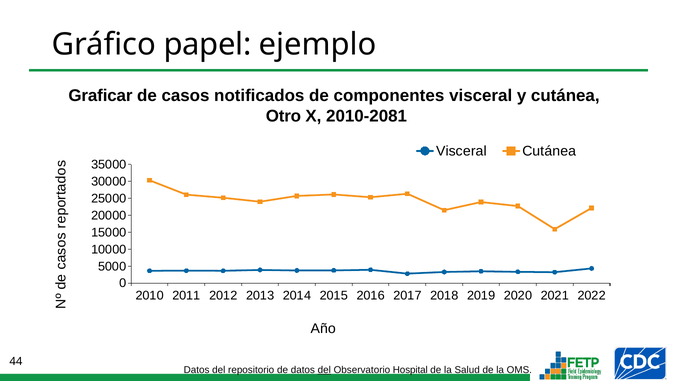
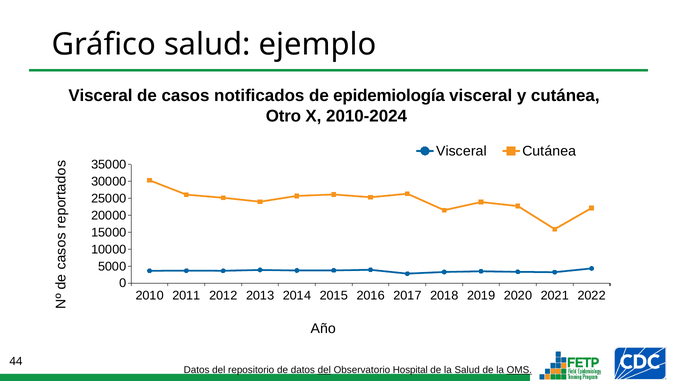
Gráfico papel: papel -> salud (207, 44)
Graficar: Graficar -> Visceral (100, 96)
componentes: componentes -> epidemiología (389, 96)
2010-2081: 2010-2081 -> 2010-2024 (367, 116)
OMS underline: none -> present (519, 370)
